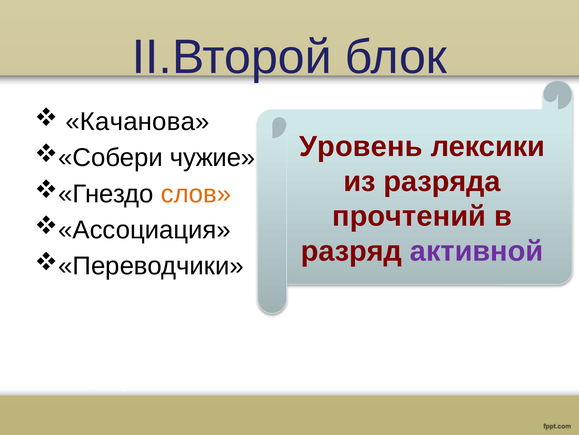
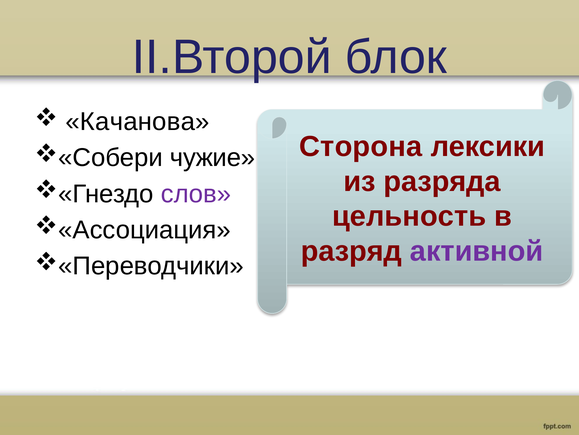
Уровень: Уровень -> Сторона (361, 147)
слов colour: orange -> purple (196, 194)
прочтений: прочтений -> цельность (409, 216)
